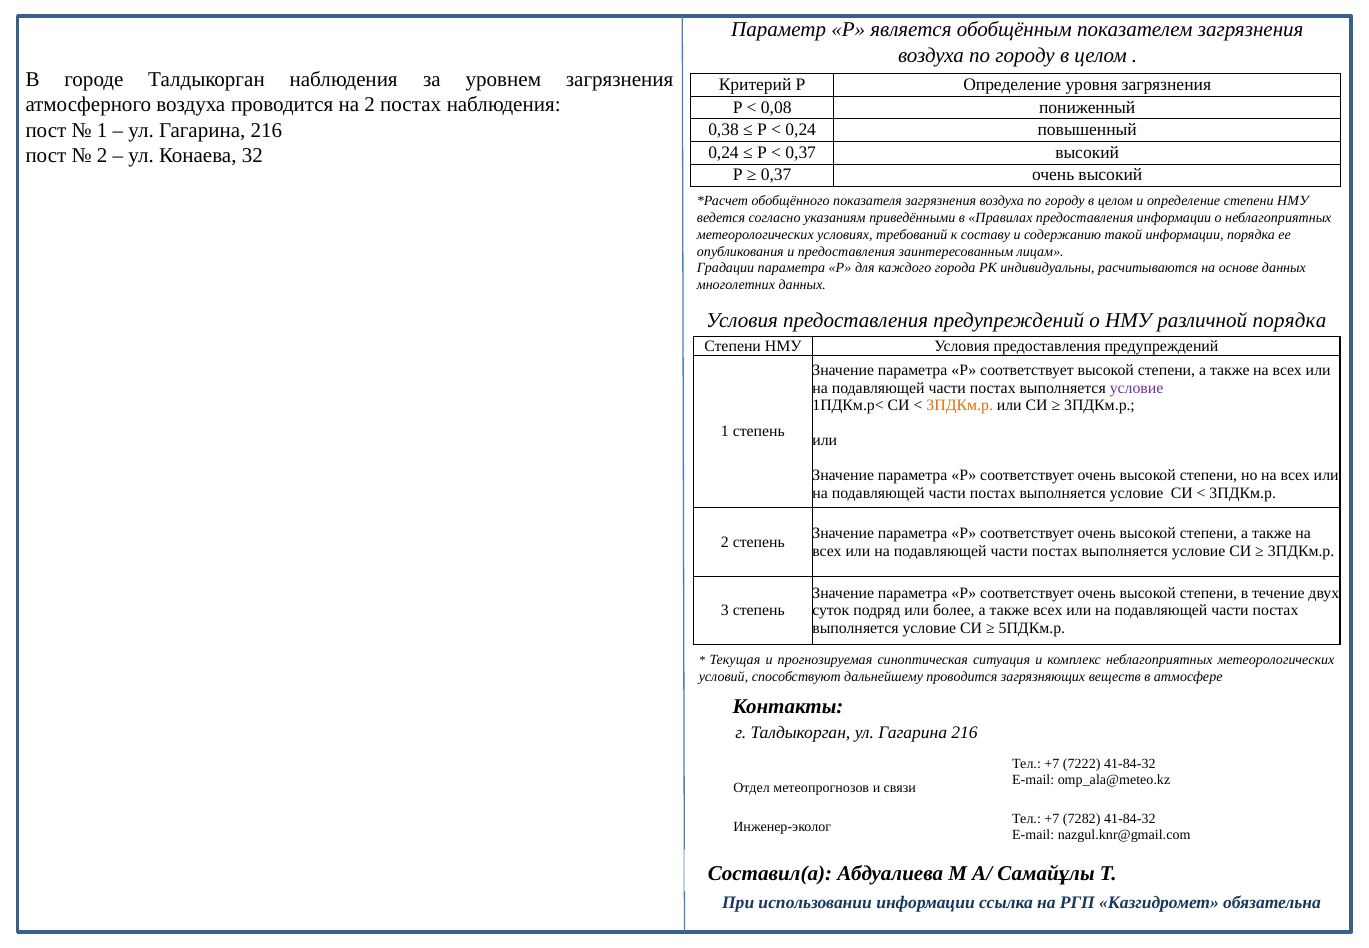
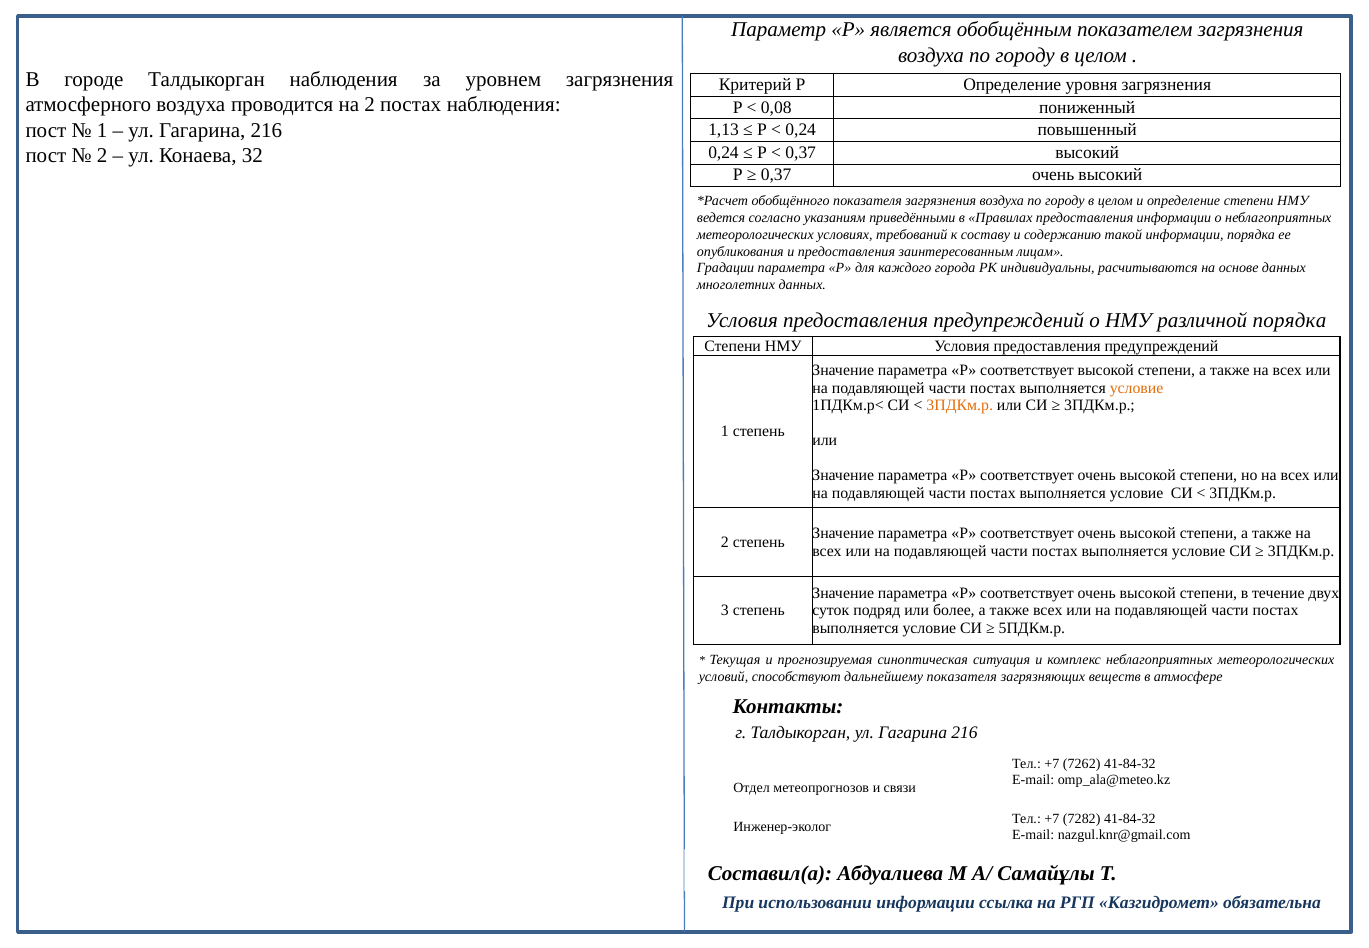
0,38: 0,38 -> 1,13 (724, 130)
условие colour: purple -> orange (1137, 388)
дальнейшему проводится: проводится -> показателя (962, 676)
7222: 7222 -> 7262 (1082, 764)
